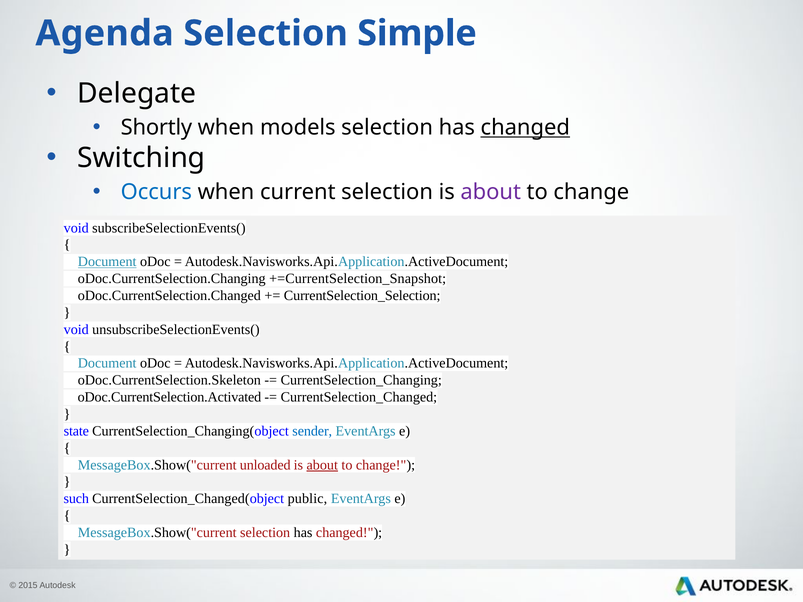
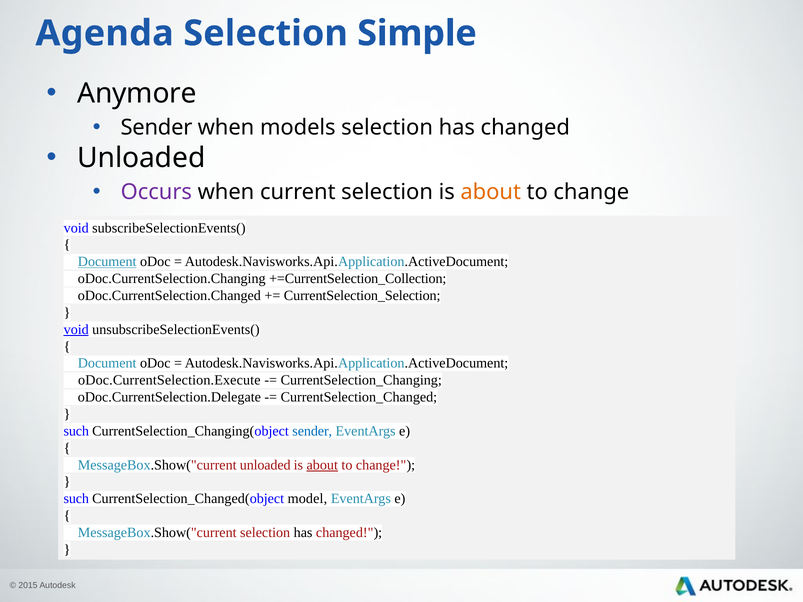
Delegate: Delegate -> Anymore (137, 94)
Shortly: Shortly -> Sender (156, 128)
changed underline: present -> none (525, 128)
Switching: Switching -> Unloaded (141, 158)
Occurs colour: blue -> purple (156, 192)
about colour: purple -> orange (491, 192)
+=CurrentSelection_Snapshot: +=CurrentSelection_Snapshot -> +=CurrentSelection_Collection (358, 279)
void underline: none -> present (76, 330)
oDoc.CurrentSelection.Skeleton: oDoc.CurrentSelection.Skeleton -> oDoc.CurrentSelection.Execute (169, 380)
oDoc.CurrentSelection.Activated: oDoc.CurrentSelection.Activated -> oDoc.CurrentSelection.Delegate (169, 397)
state: state -> such (76, 431)
public: public -> model (307, 499)
